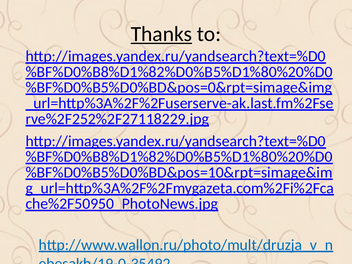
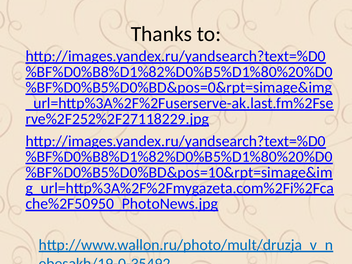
Thanks underline: present -> none (161, 34)
